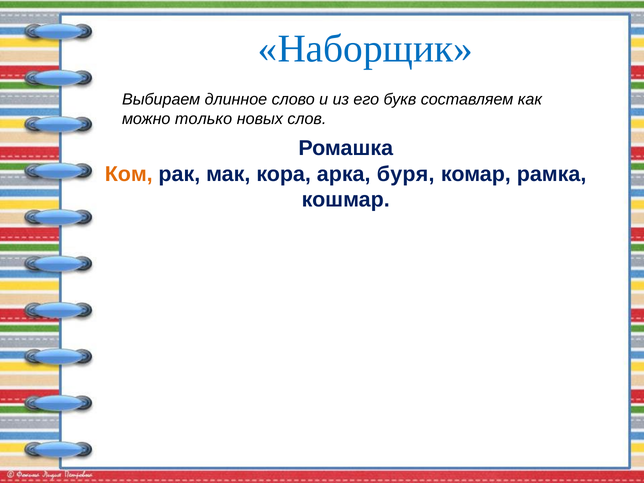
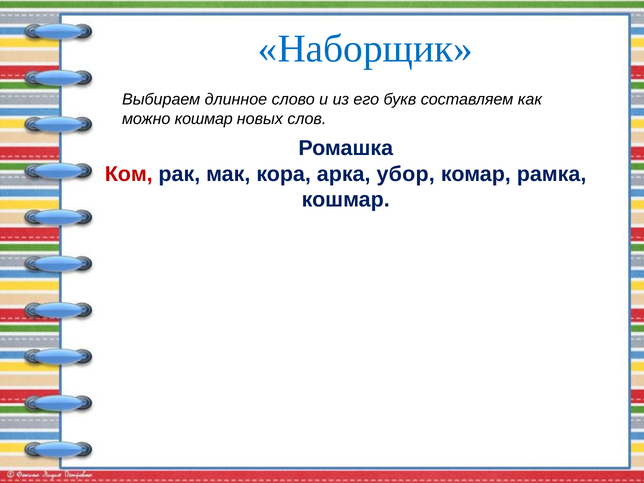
можно только: только -> кошмар (204, 119)
Ком colour: orange -> red (129, 174)
буря: буря -> убор (406, 174)
